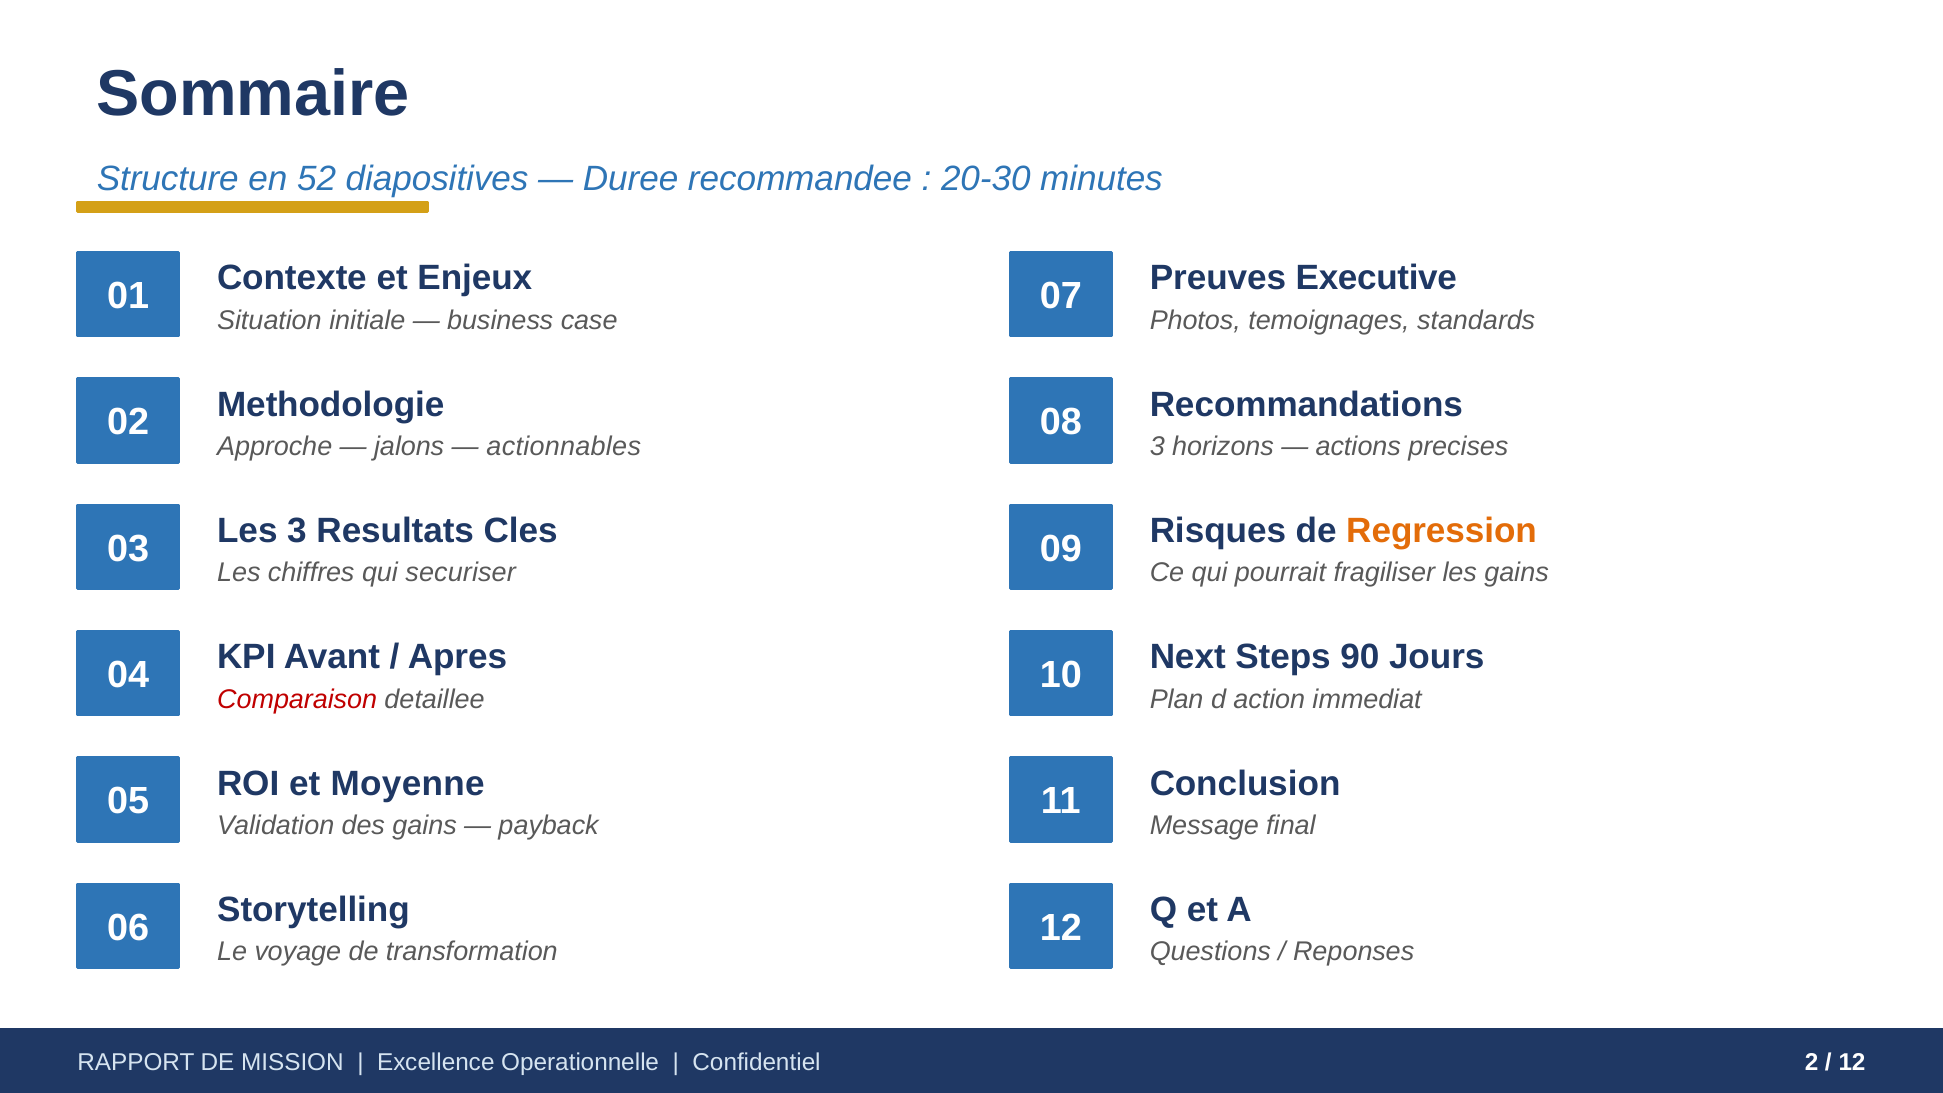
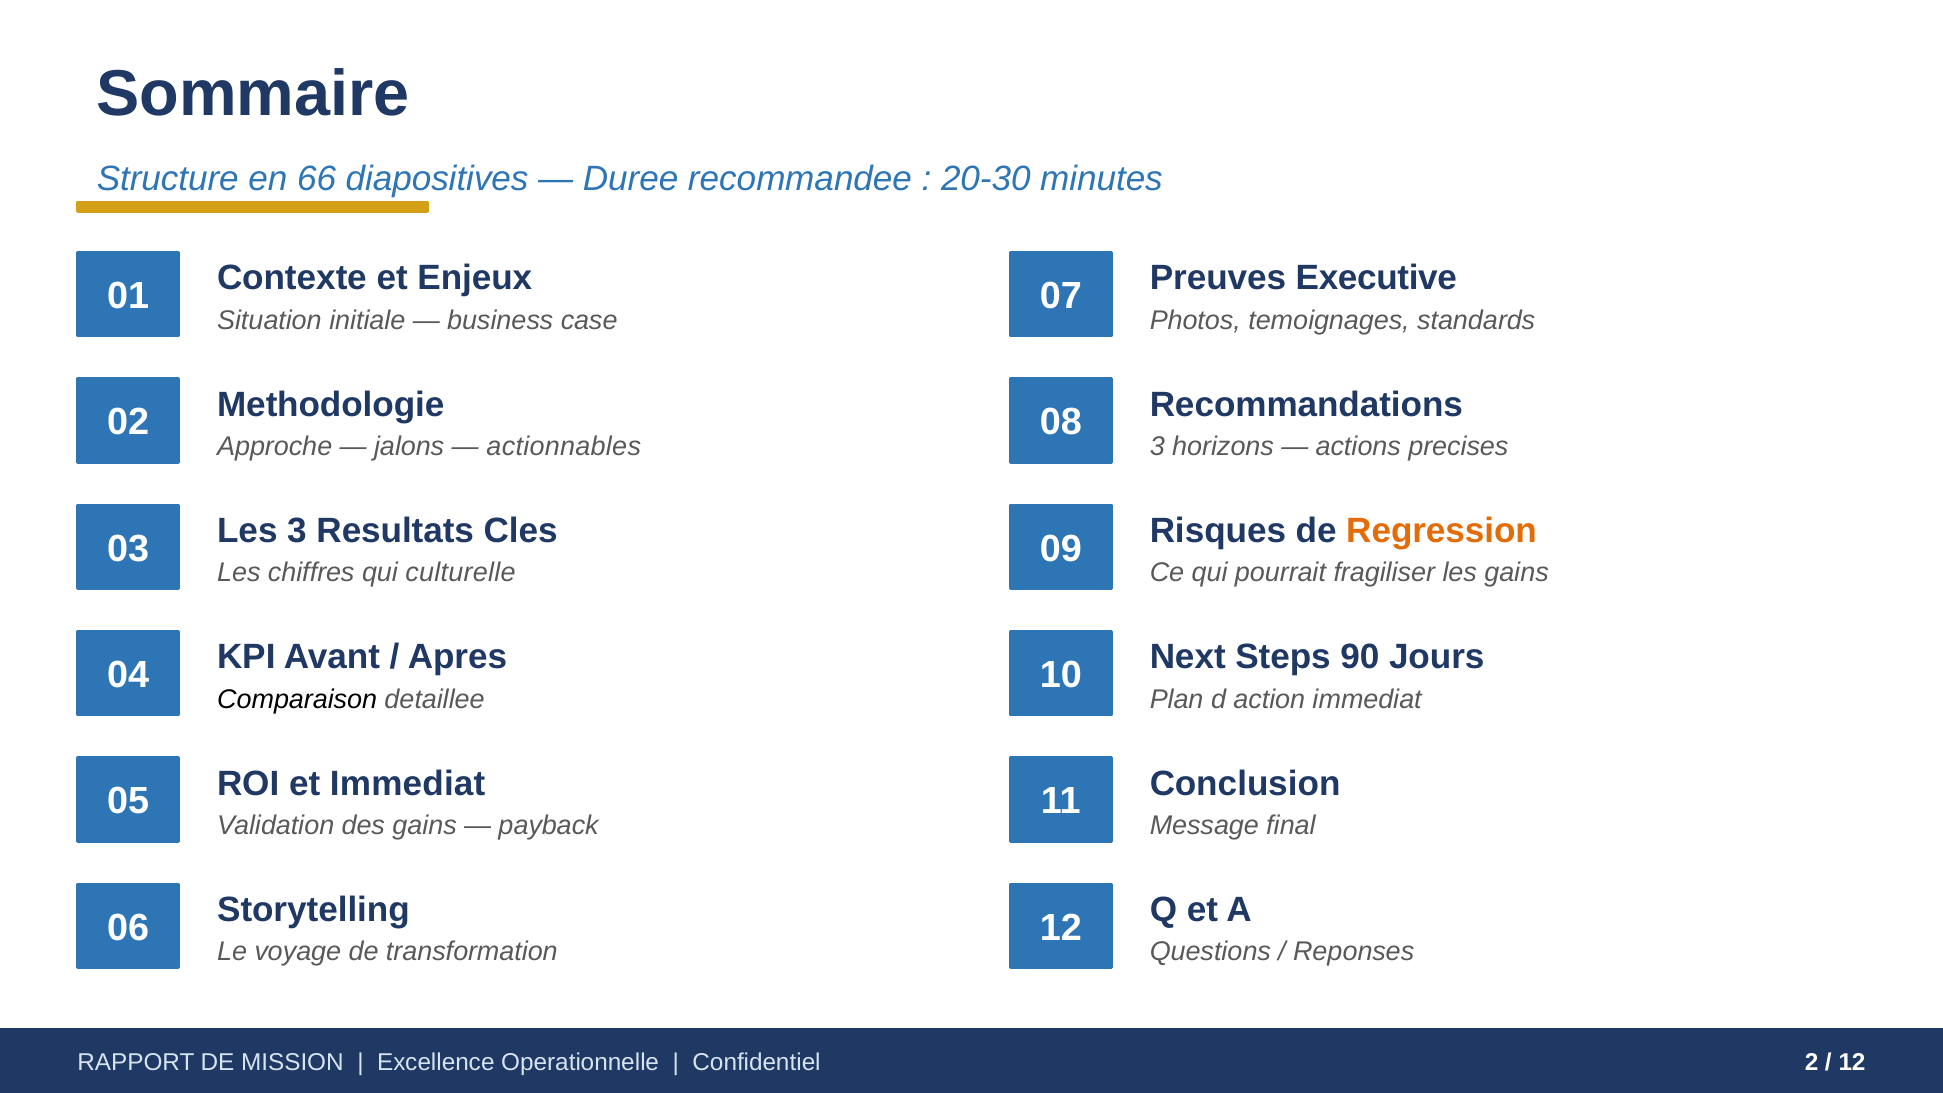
52: 52 -> 66 (317, 179)
securiser: securiser -> culturelle (461, 573)
Comparaison colour: red -> black (297, 699)
et Moyenne: Moyenne -> Immediat (408, 783)
